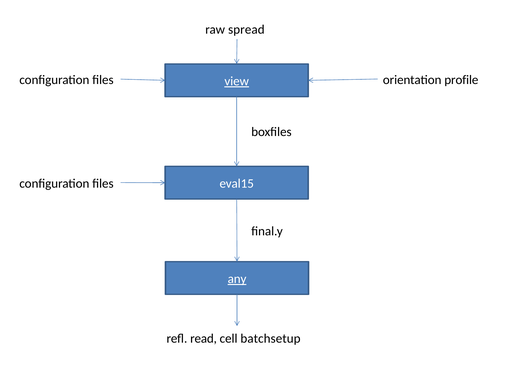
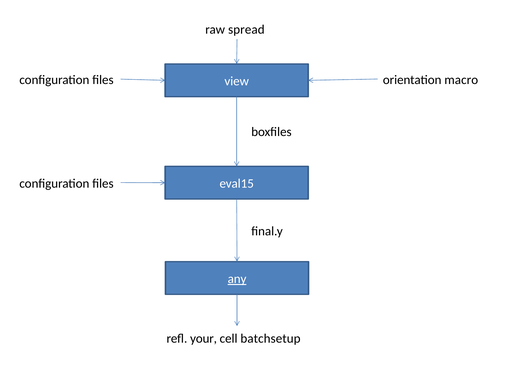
profile: profile -> macro (461, 80)
view underline: present -> none (237, 81)
read: read -> your (204, 338)
